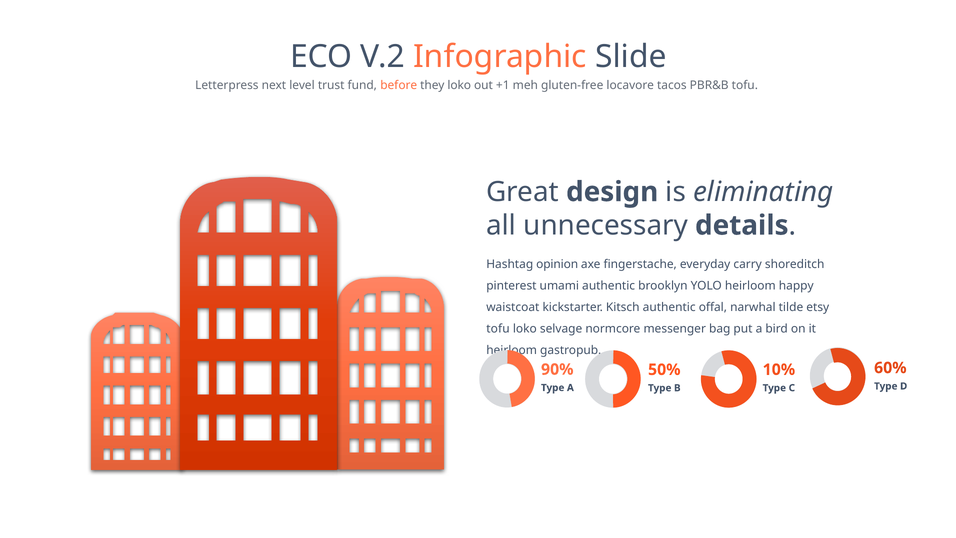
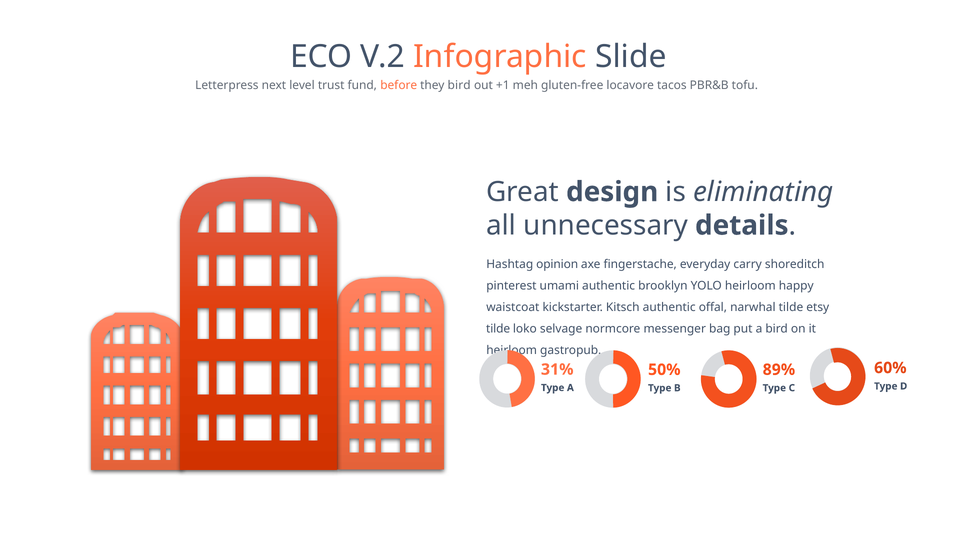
they loko: loko -> bird (459, 85)
tofu: tofu -> tilde (498, 329)
90%: 90% -> 31% (557, 369)
10%: 10% -> 89% (779, 370)
